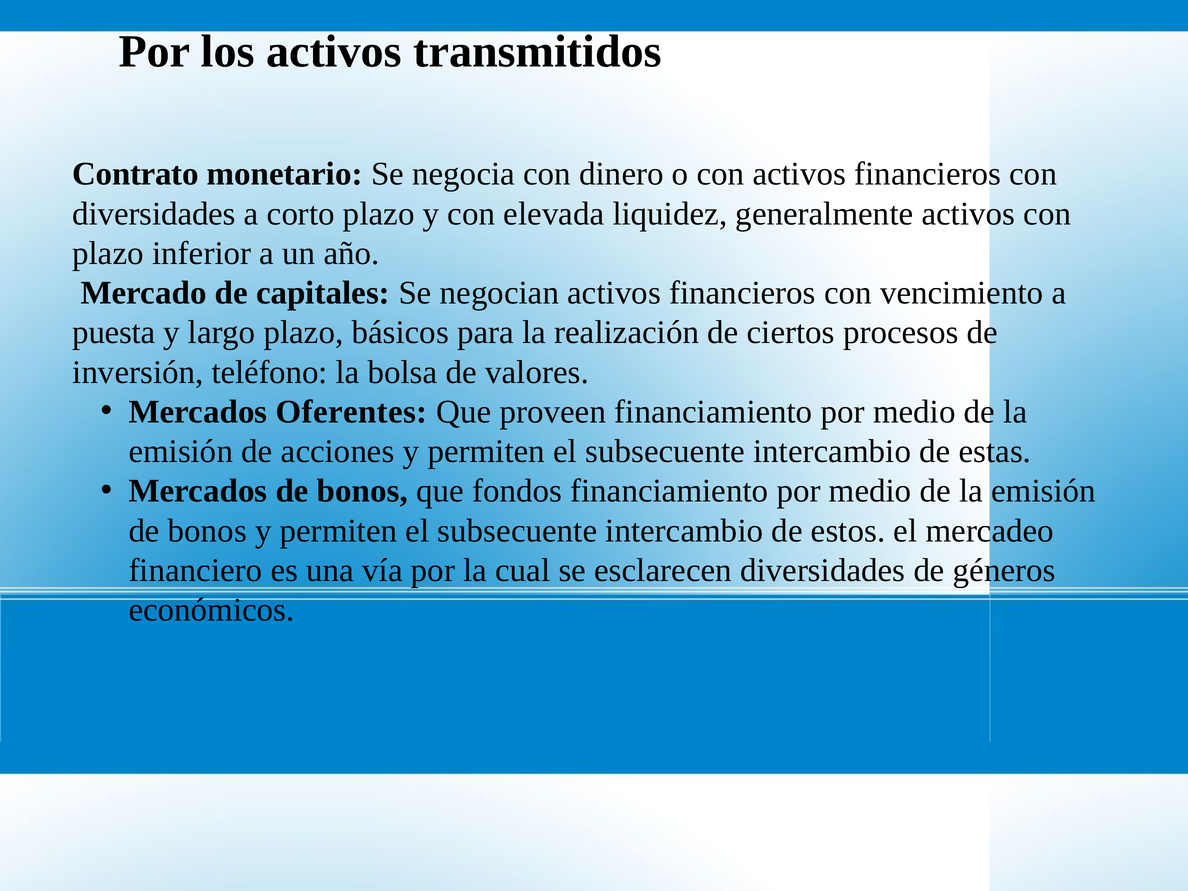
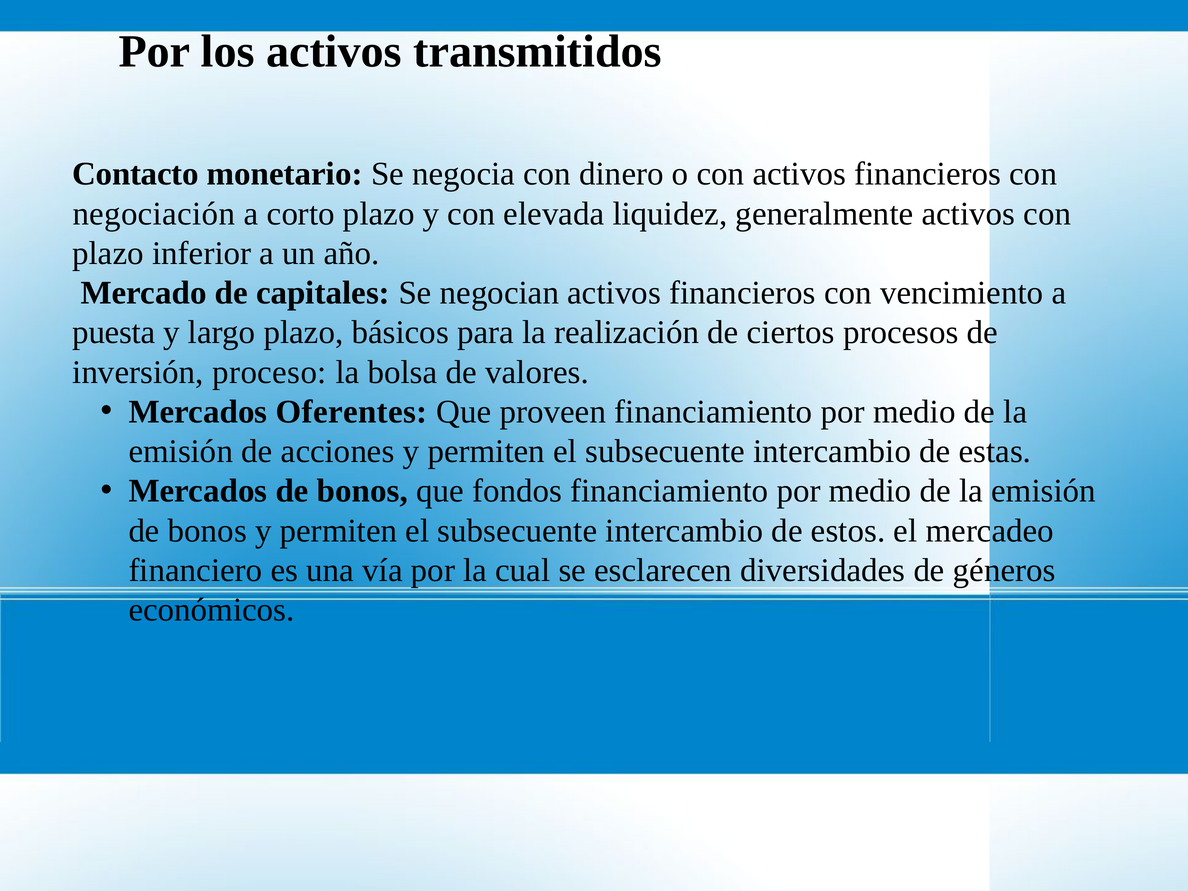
Contrato: Contrato -> Contacto (136, 174)
diversidades: diversidades -> negociación (154, 214)
teléfono: teléfono -> proceso (269, 372)
